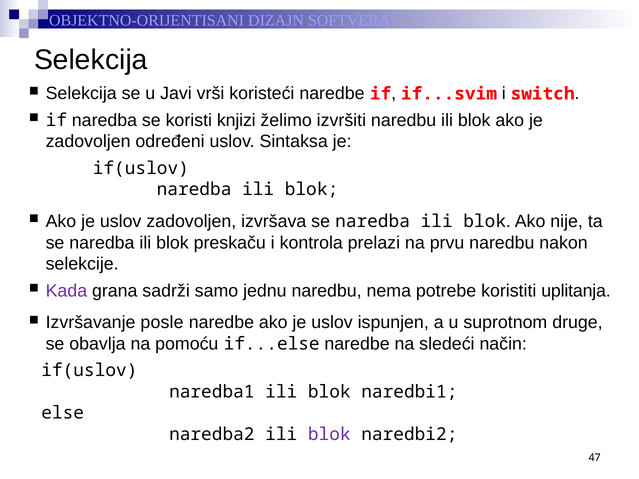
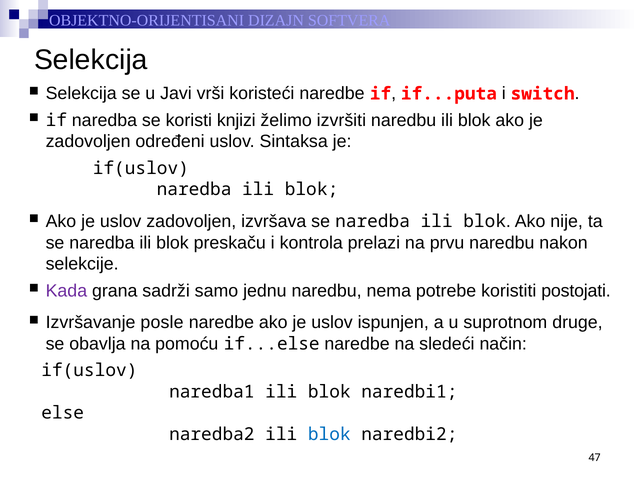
if...svim: if...svim -> if...puta (449, 94)
uplitanja: uplitanja -> postojati (576, 291)
blok colour: purple -> blue (329, 435)
